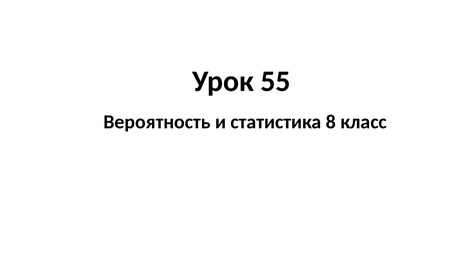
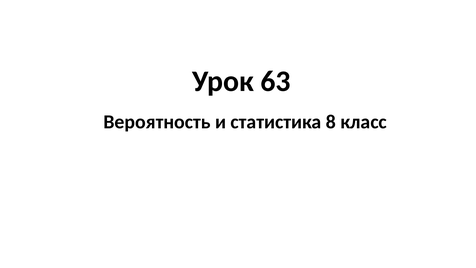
55: 55 -> 63 (276, 81)
